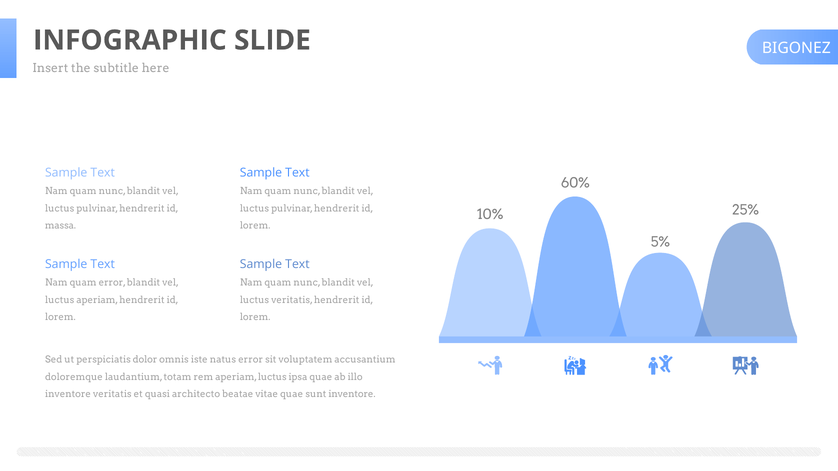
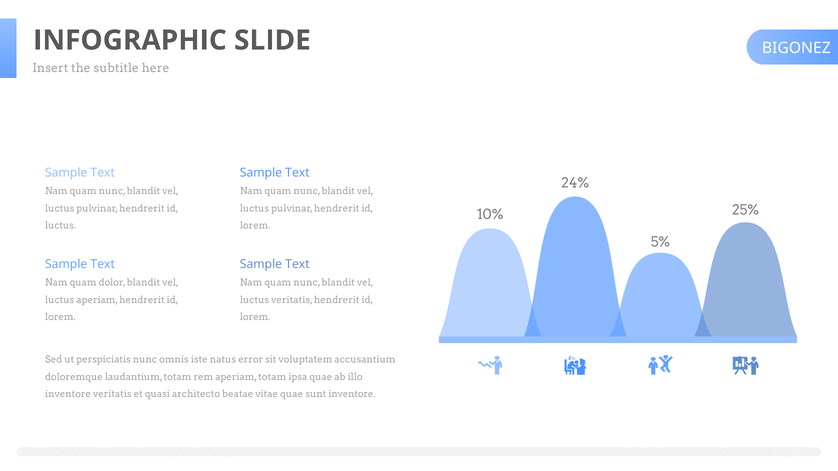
60%: 60% -> 24% (575, 183)
massa: massa -> luctus (60, 226)
quam error: error -> dolor (112, 283)
perspiciatis dolor: dolor -> nunc (145, 360)
aperiam luctus: luctus -> totam (272, 377)
